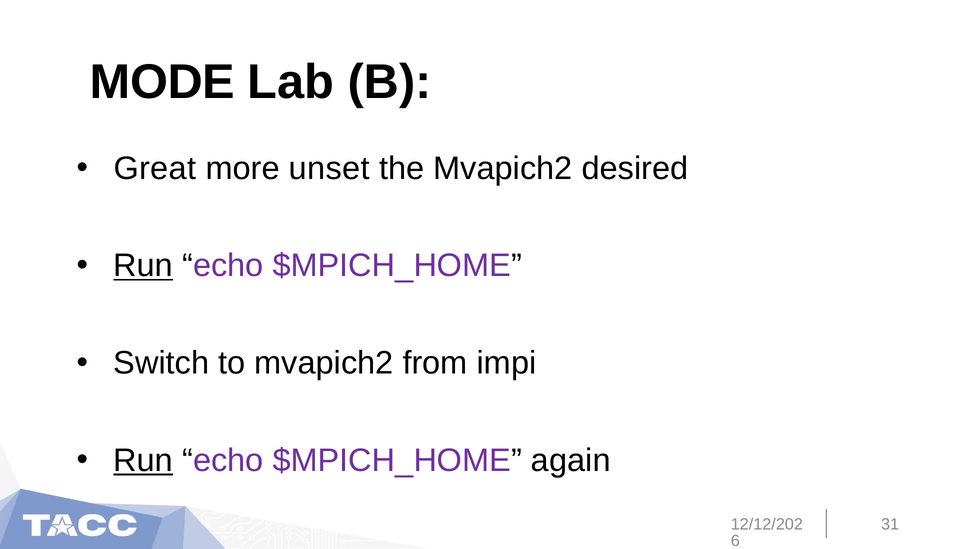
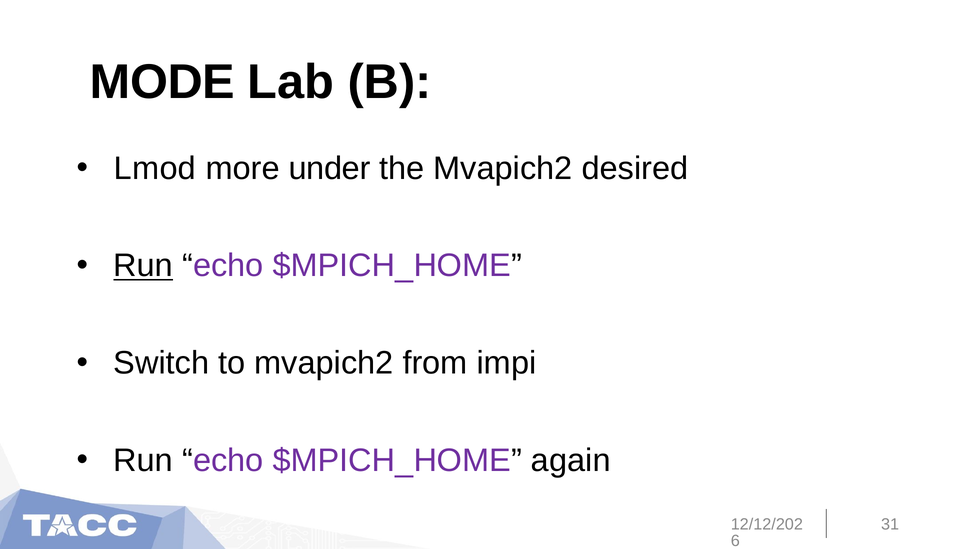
Great: Great -> Lmod (155, 168)
unset: unset -> under (330, 168)
Run underline: present -> none (143, 461)
